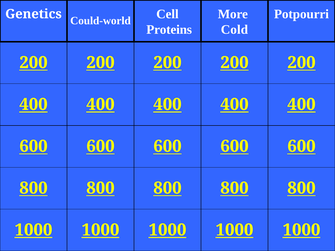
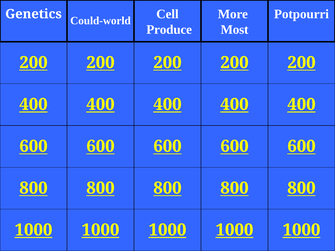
Proteins: Proteins -> Produce (169, 30)
Cold: Cold -> Most (235, 30)
